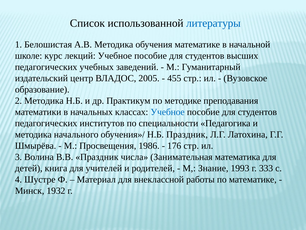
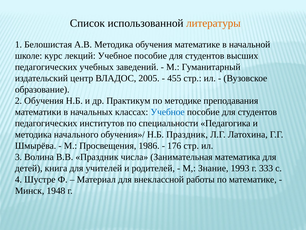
литературы colour: blue -> orange (213, 23)
2 Методика: Методика -> Обучения (44, 101)
1932: 1932 -> 1948 (56, 190)
